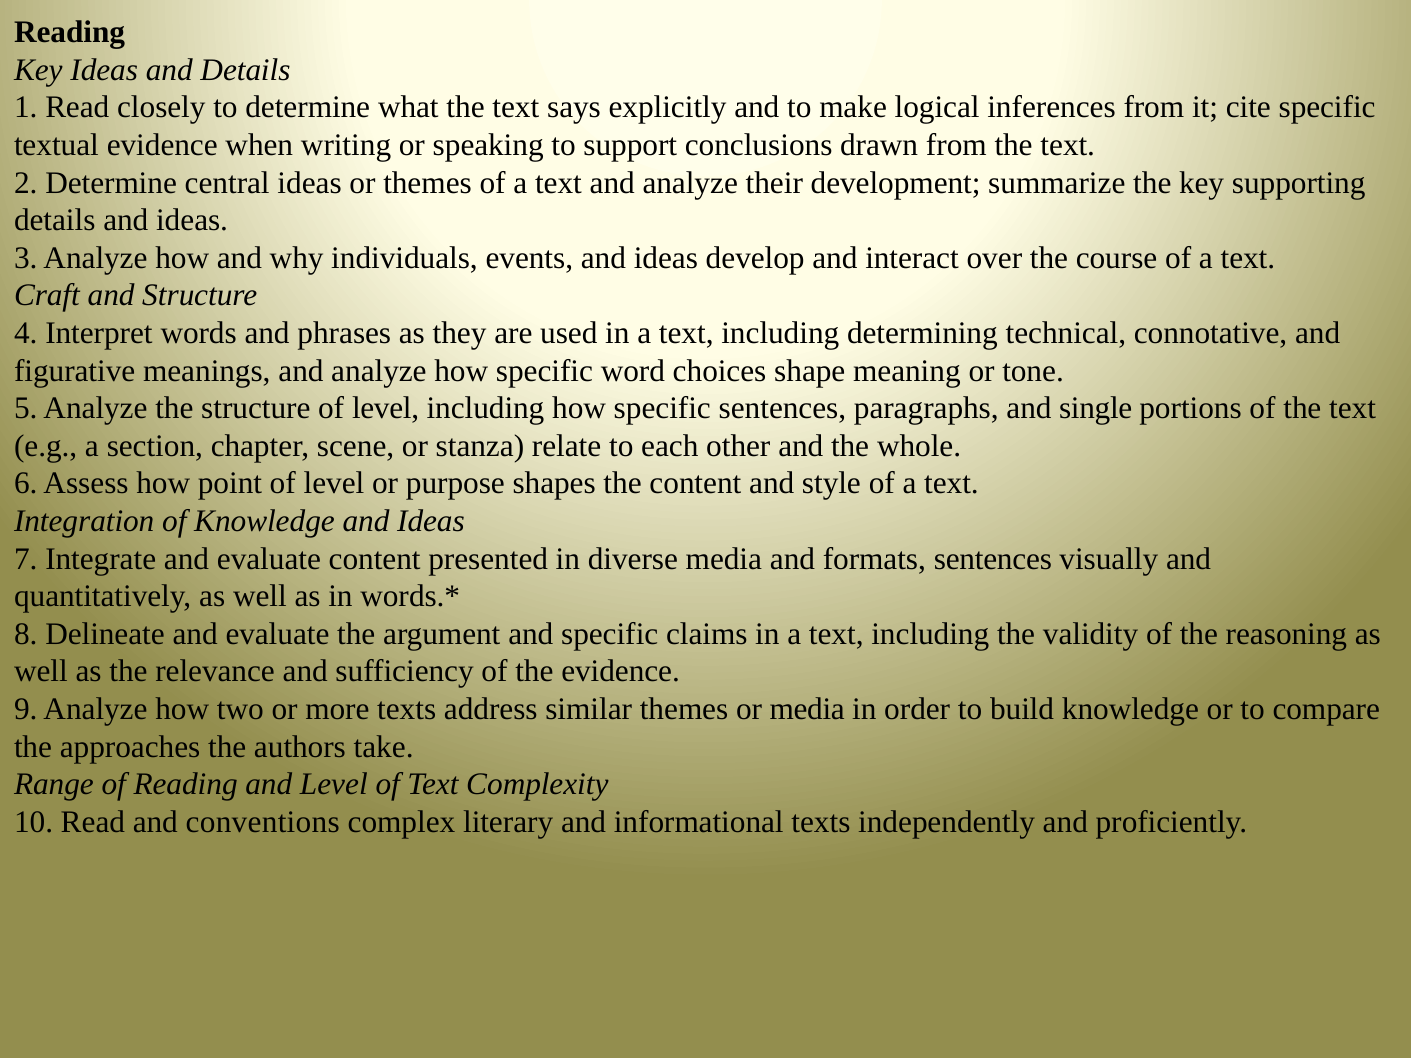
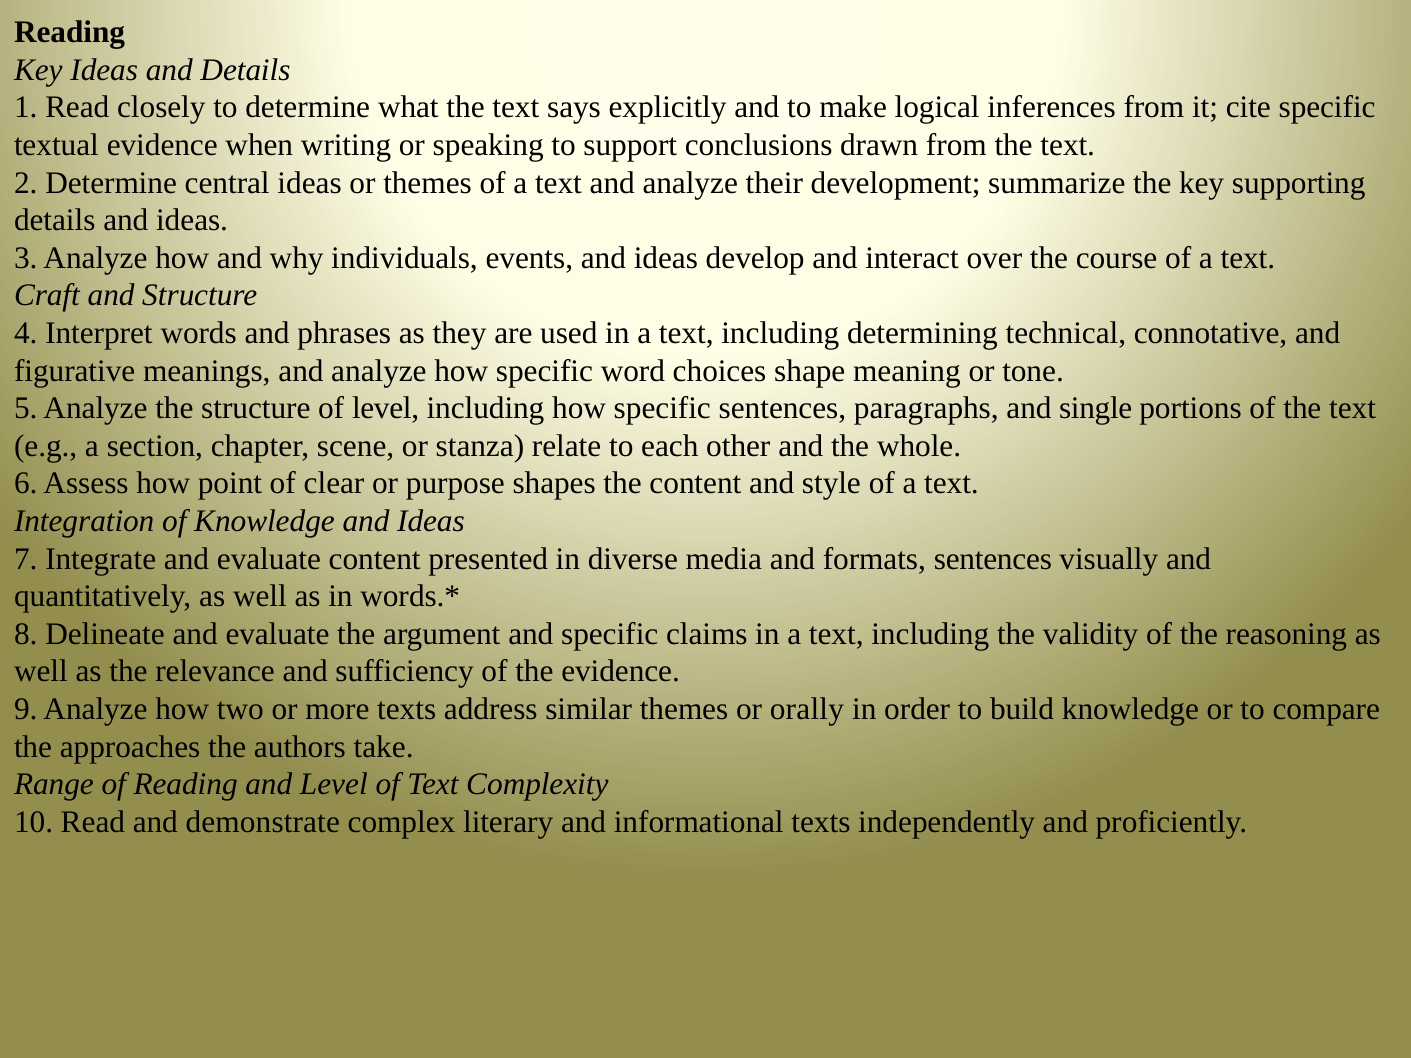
point of level: level -> clear (334, 484)
or media: media -> orally (807, 709)
conventions: conventions -> demonstrate (263, 822)
